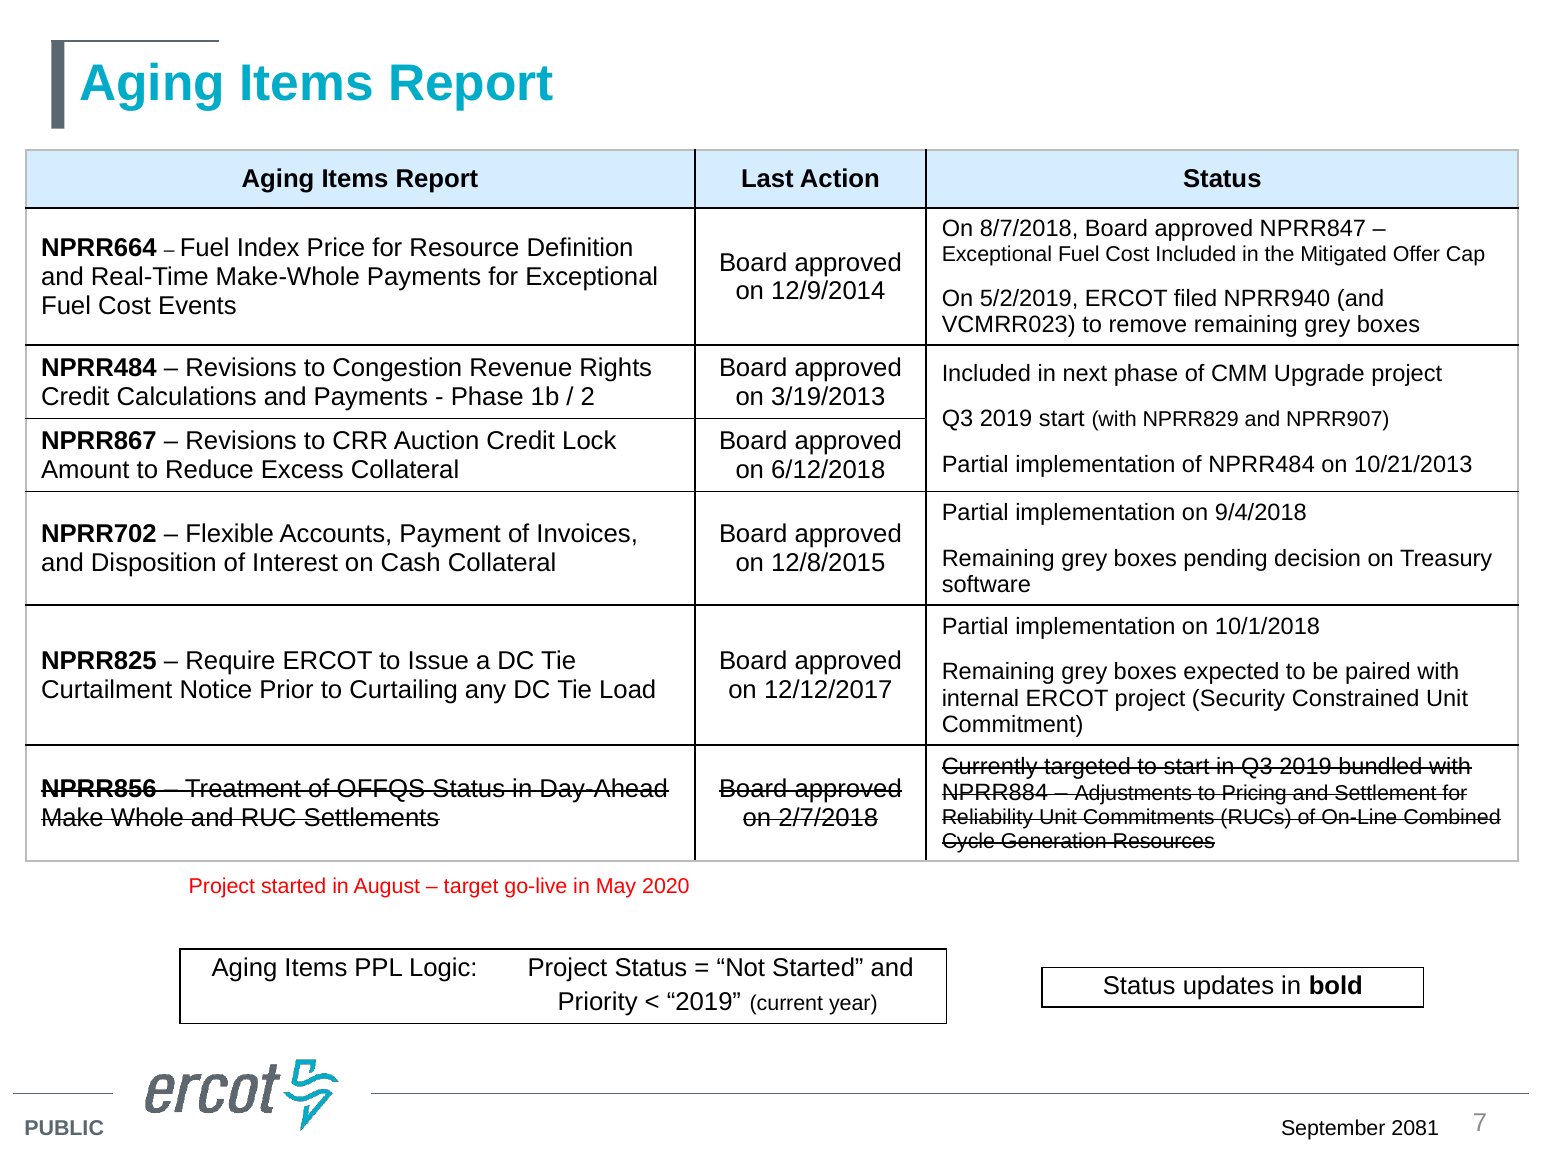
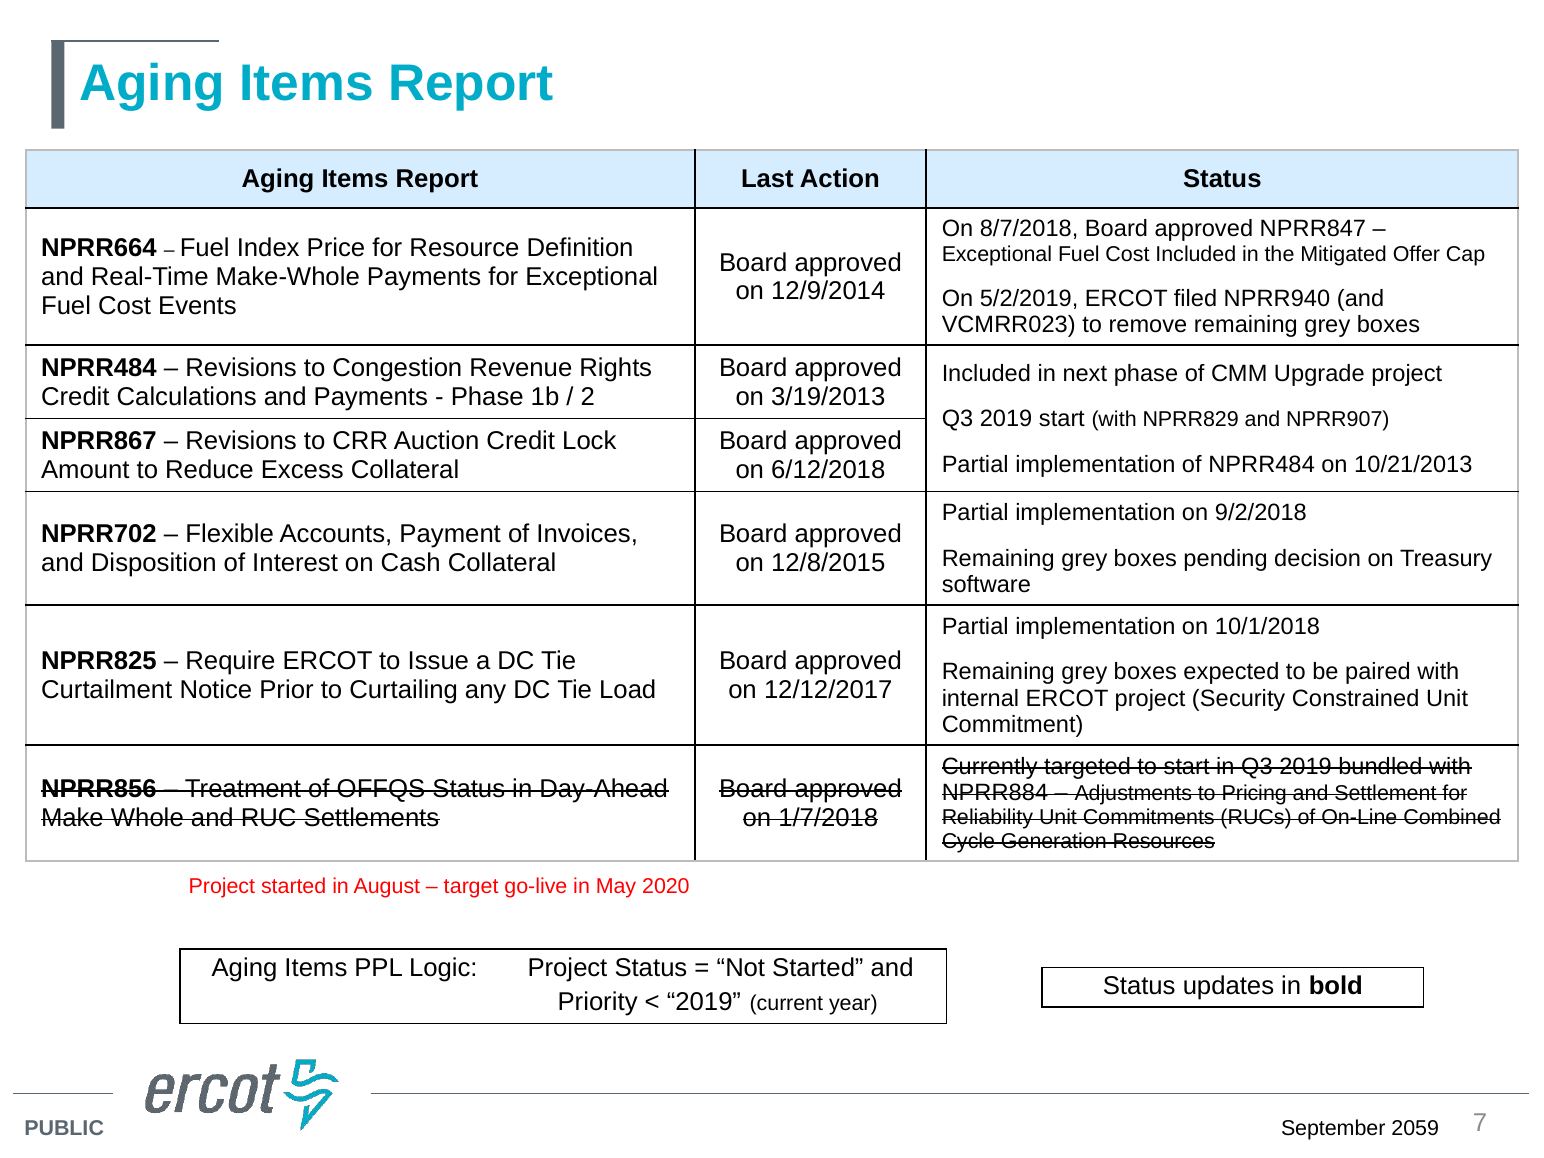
9/4/2018: 9/4/2018 -> 9/2/2018 (1261, 513)
2/7/2018: 2/7/2018 -> 1/7/2018 (828, 818)
2081: 2081 -> 2059 (1415, 1128)
